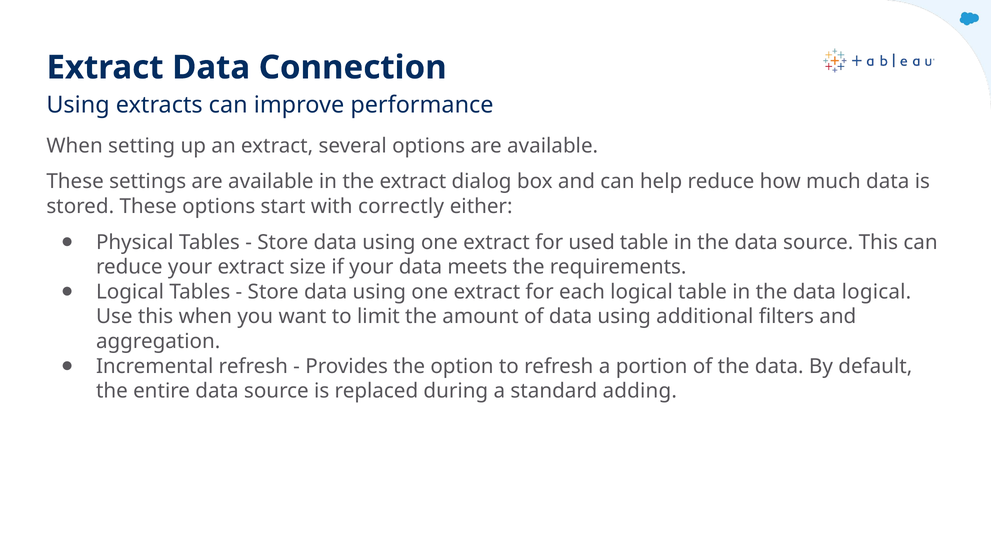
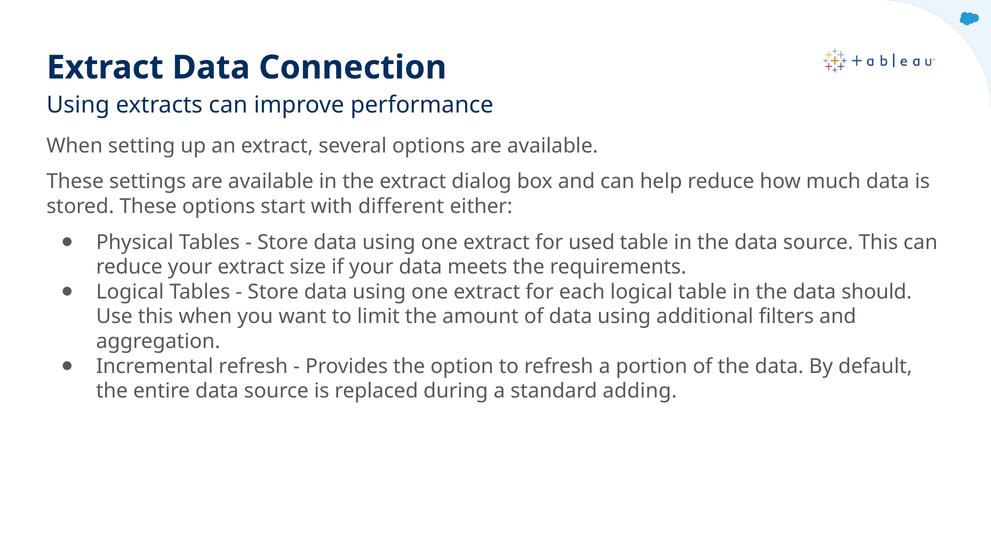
correctly: correctly -> different (401, 206)
data logical: logical -> should (877, 292)
